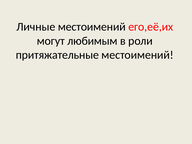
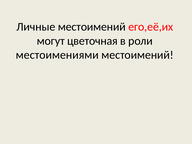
любимым: любимым -> цветочная (92, 41)
притяжательные: притяжательные -> местоимениями (57, 55)
